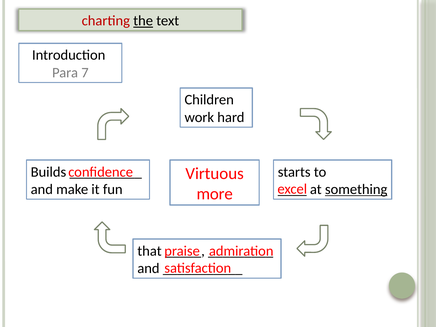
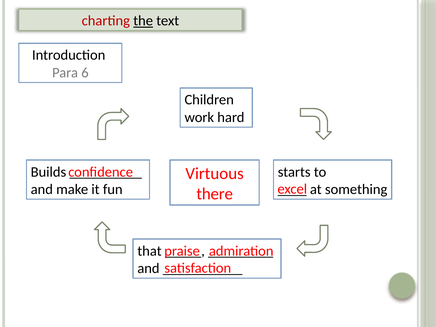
7: 7 -> 6 (85, 73)
something underline: present -> none (356, 189)
more: more -> there (215, 194)
